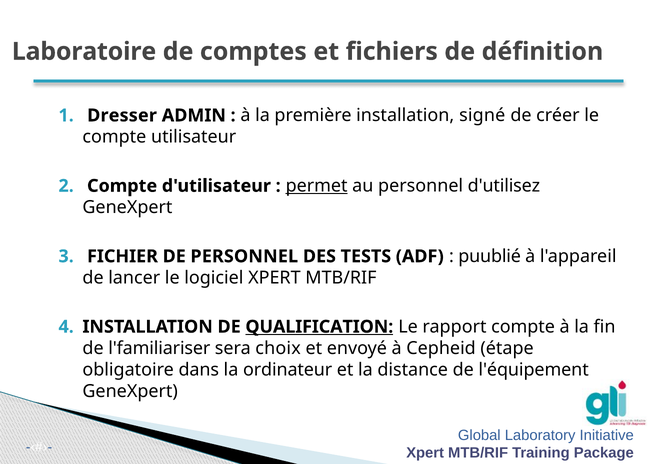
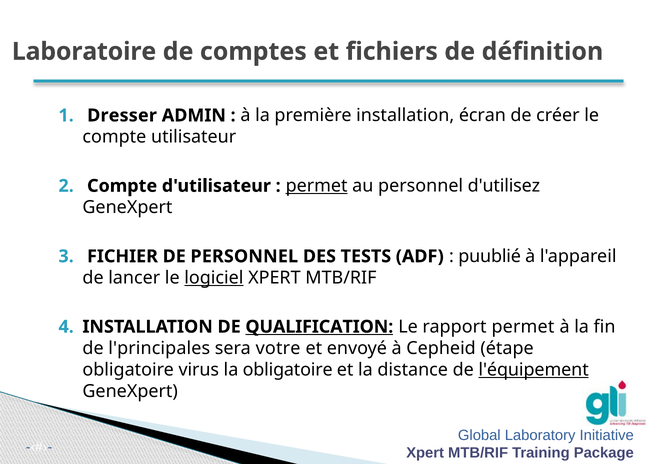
signé: signé -> écran (482, 115)
logiciel underline: none -> present (214, 278)
rapport compte: compte -> permet (523, 327)
l'familiariser: l'familiariser -> l'principales (159, 348)
choix: choix -> votre (278, 348)
dans: dans -> virus (199, 370)
la ordinateur: ordinateur -> obligatoire (288, 370)
l'équipement underline: none -> present (534, 370)
